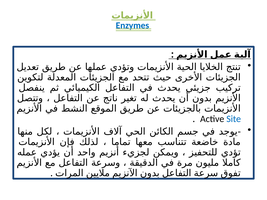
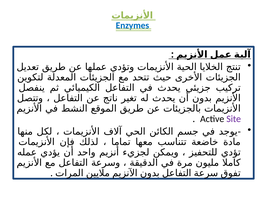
Site colour: blue -> purple (234, 119)
